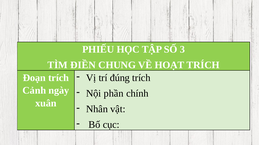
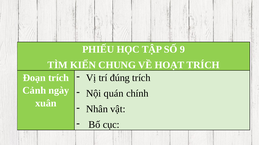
3: 3 -> 9 (182, 50)
ĐIỀN: ĐIỀN -> KIẾN (83, 65)
phần: phần -> quán (114, 94)
